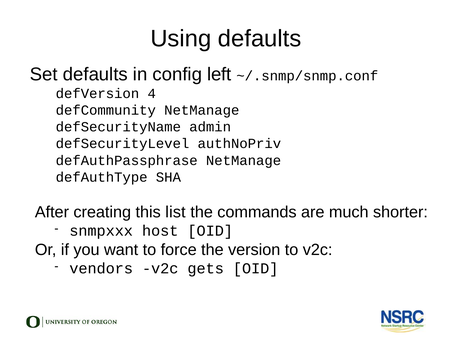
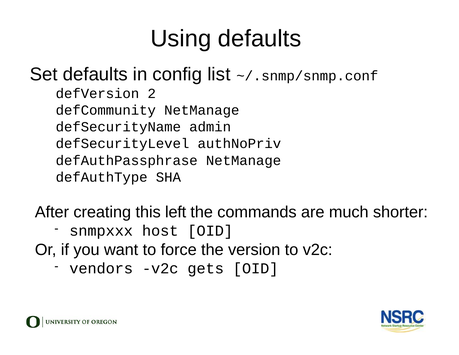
left: left -> list (219, 74)
4: 4 -> 2 (152, 94)
list: list -> left (176, 212)
